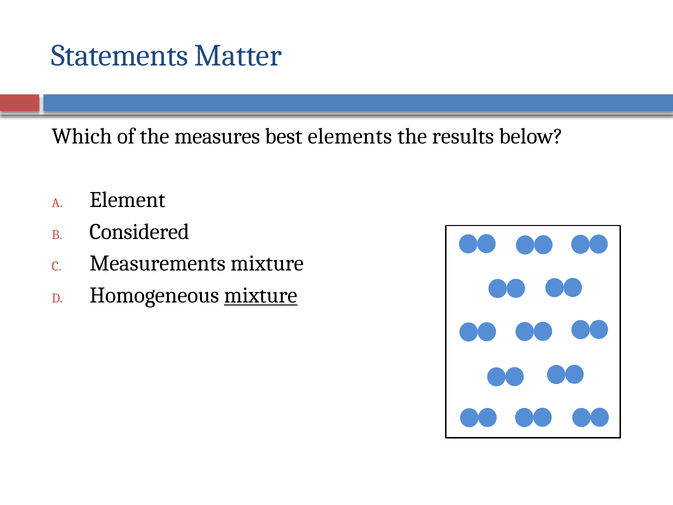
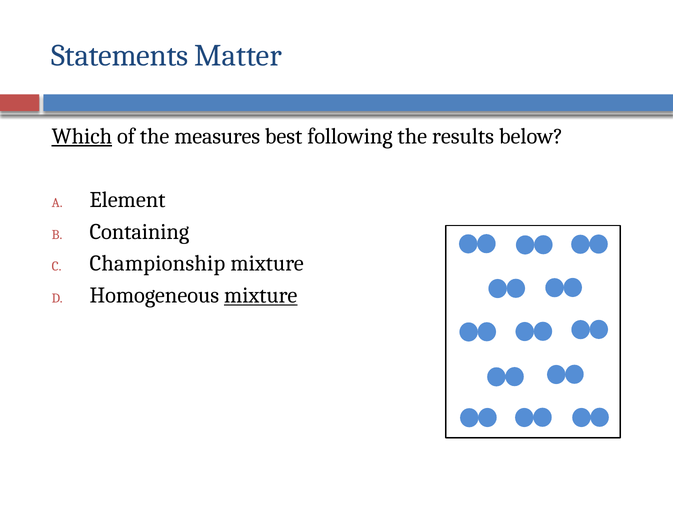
Which underline: none -> present (82, 136)
elements: elements -> following (350, 136)
Considered: Considered -> Containing (139, 232)
Measurements: Measurements -> Championship (157, 263)
